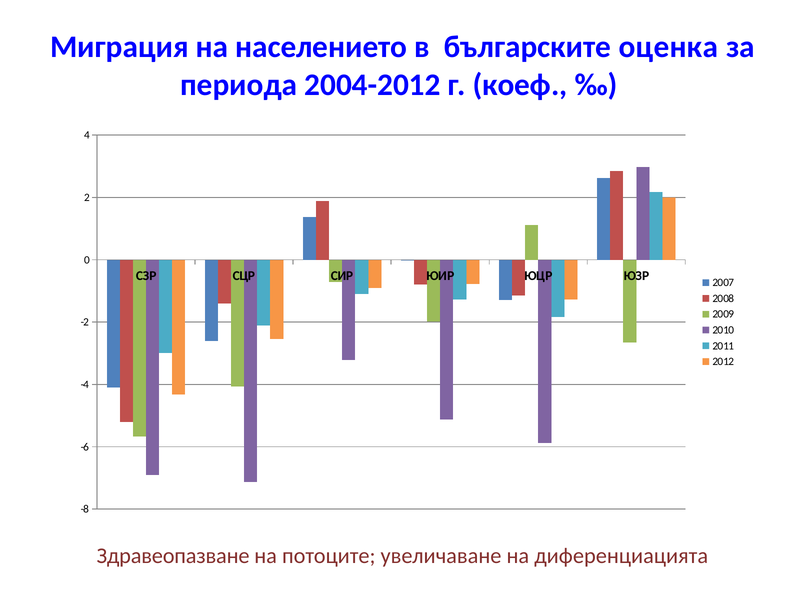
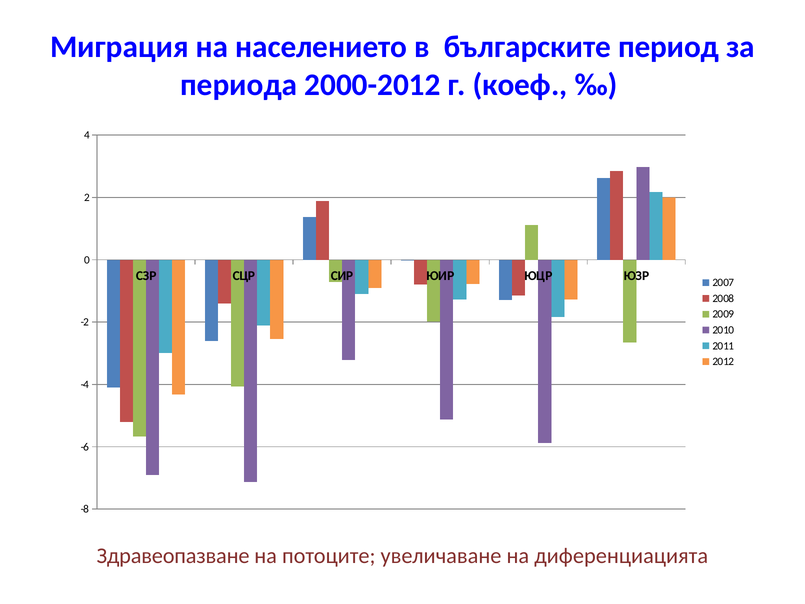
оценка: оценка -> период (669, 47)
2004-2012: 2004-2012 -> 2000-2012 (372, 85)
